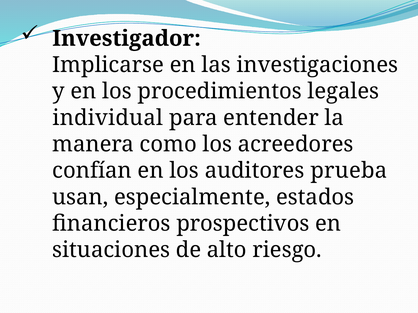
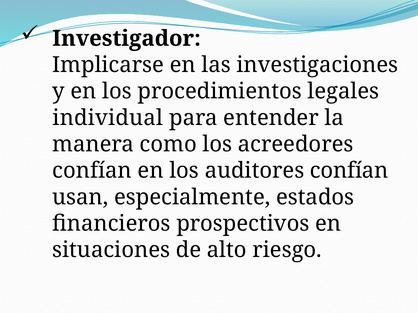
auditores prueba: prueba -> confían (349, 171)
